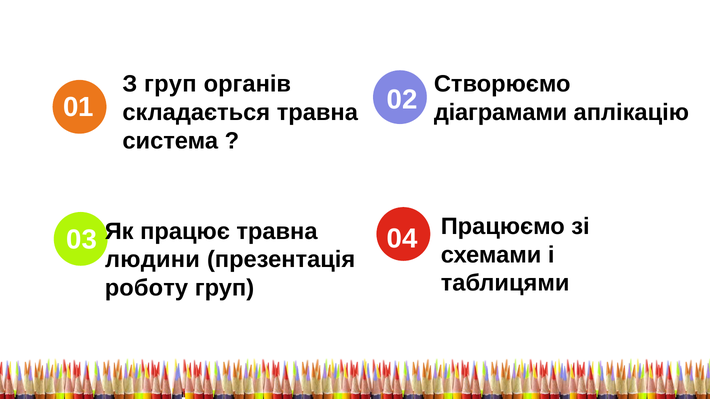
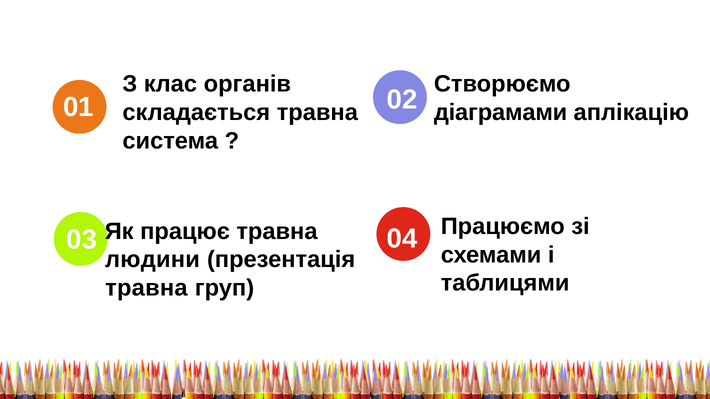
З груп: груп -> клас (170, 84)
роботу: роботу -> травна (146, 288)
